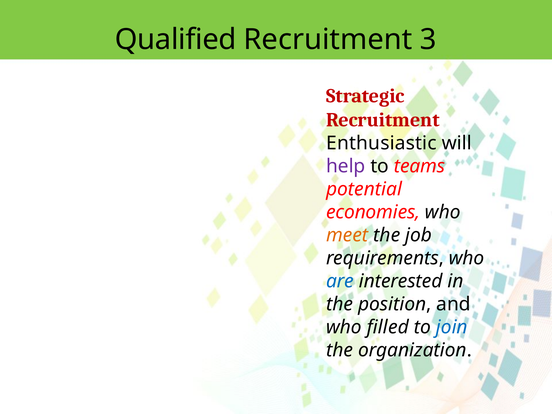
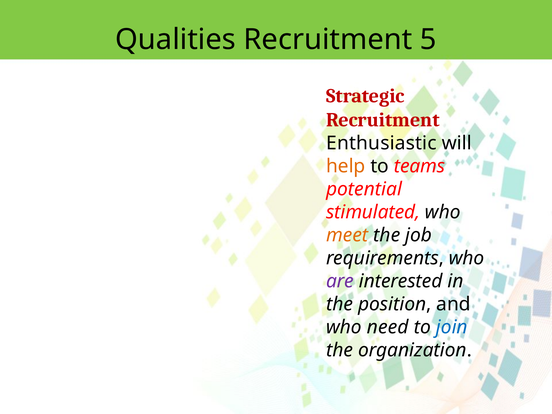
Qualified: Qualified -> Qualities (176, 39)
3: 3 -> 5 (428, 39)
help colour: purple -> orange (346, 166)
economies: economies -> stimulated (373, 212)
are colour: blue -> purple (340, 281)
filled: filled -> need (388, 327)
